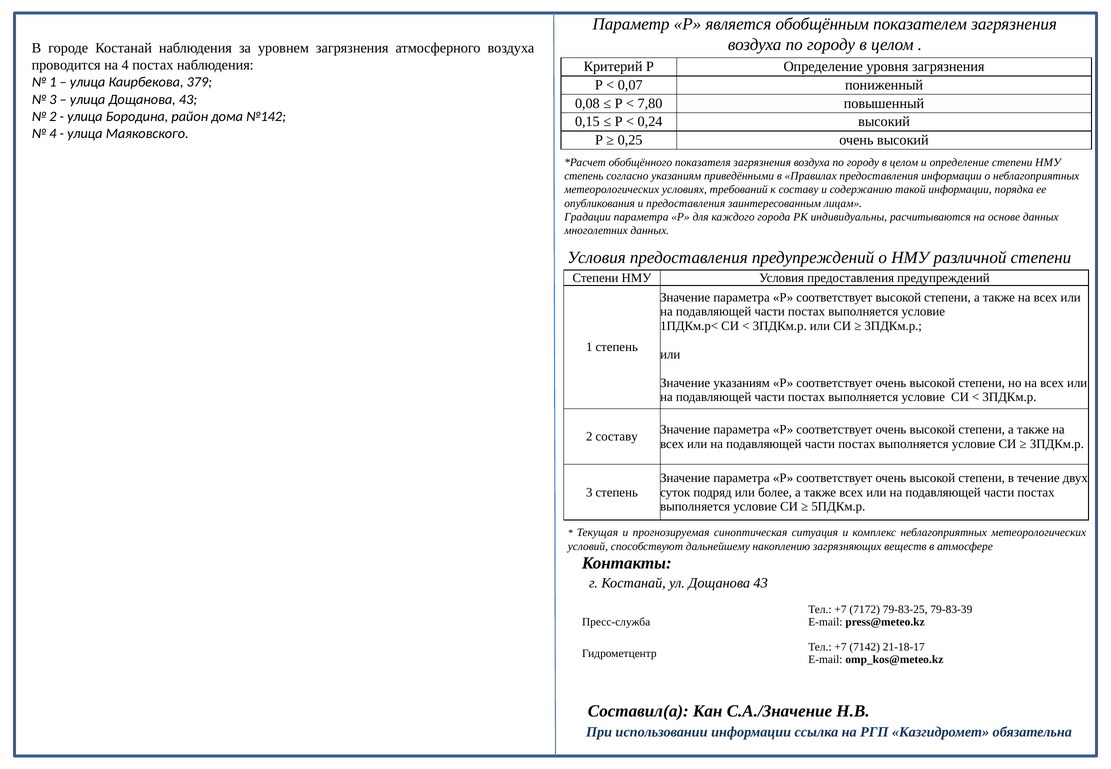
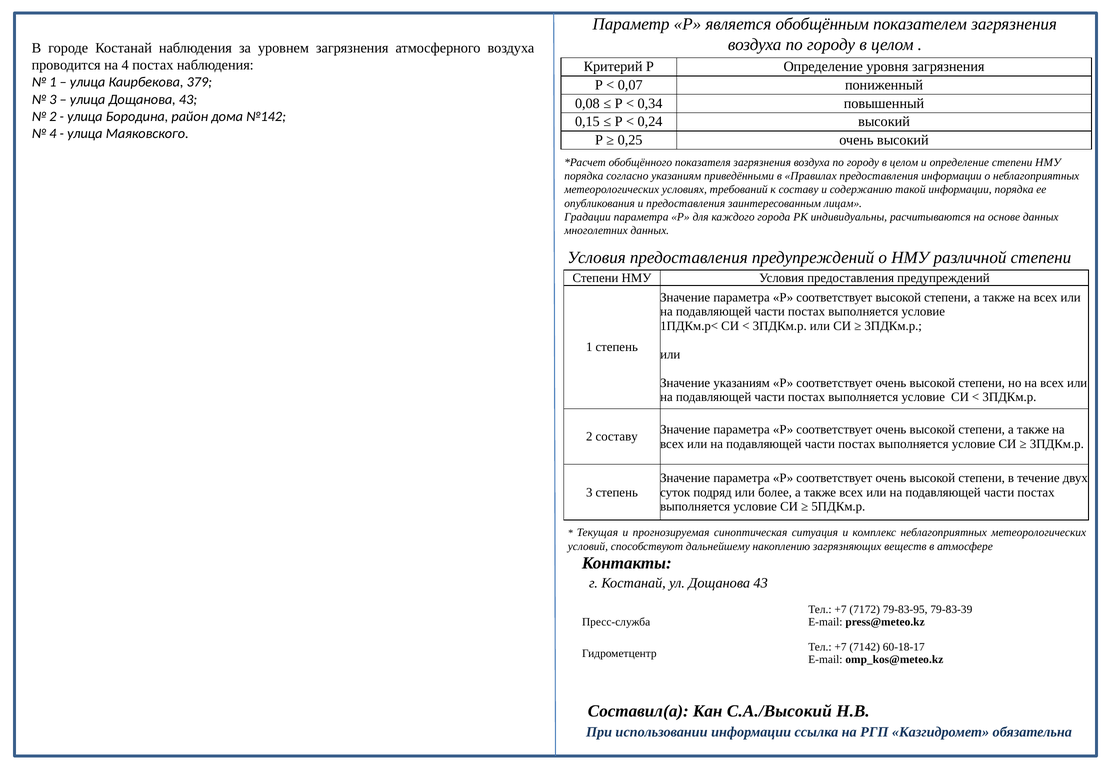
7,80: 7,80 -> 0,34 (650, 103)
степень: степень -> порядка (584, 176)
79-83-25: 79-83-25 -> 79-83-95 (905, 609)
21-18-17: 21-18-17 -> 60-18-17 (904, 647)
С.А./Значение: С.А./Значение -> С.А./Высокий (779, 711)
